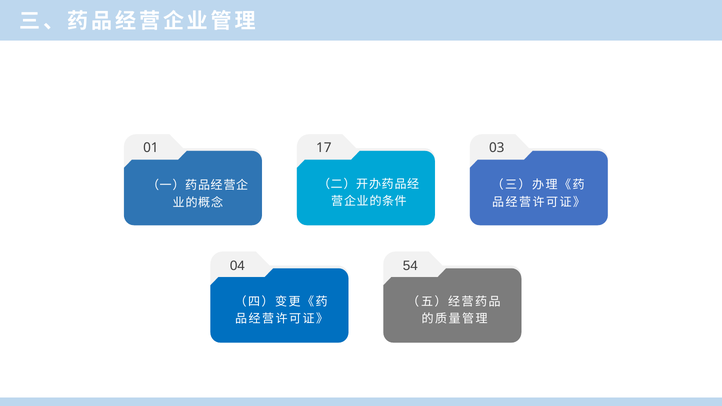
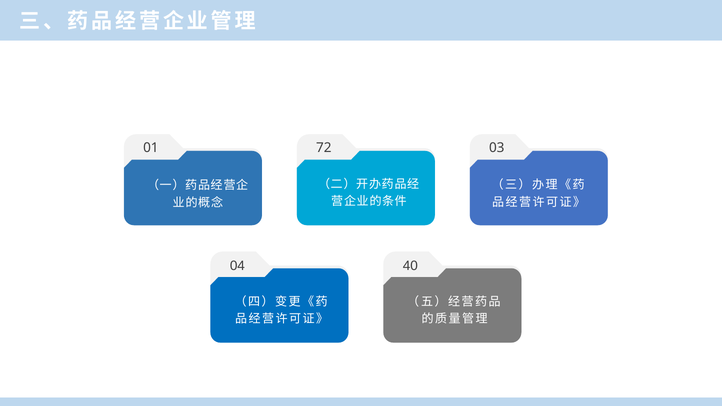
17: 17 -> 72 (324, 148)
54: 54 -> 40 (410, 266)
